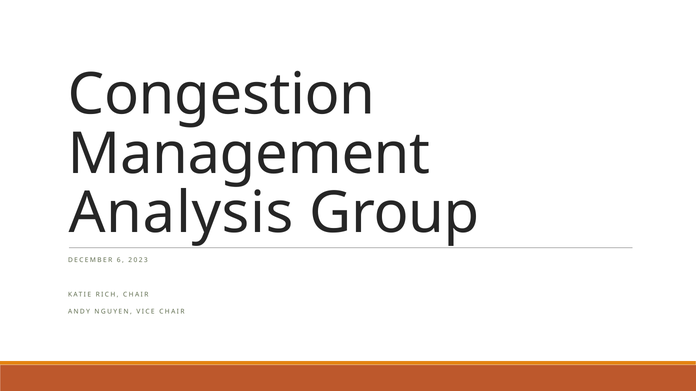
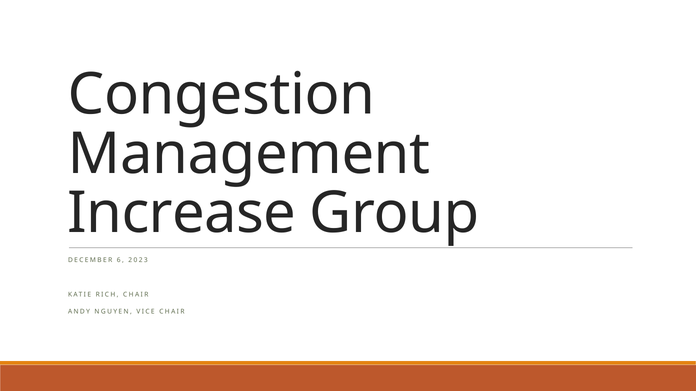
Analysis: Analysis -> Increase (182, 213)
